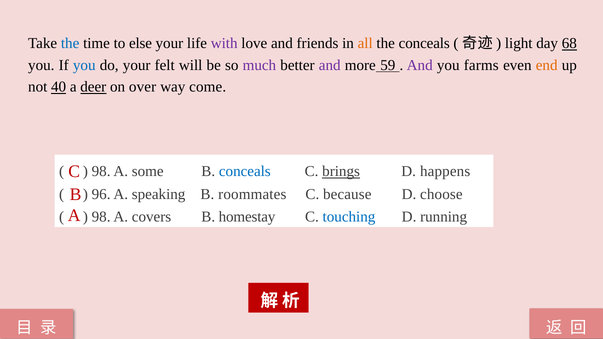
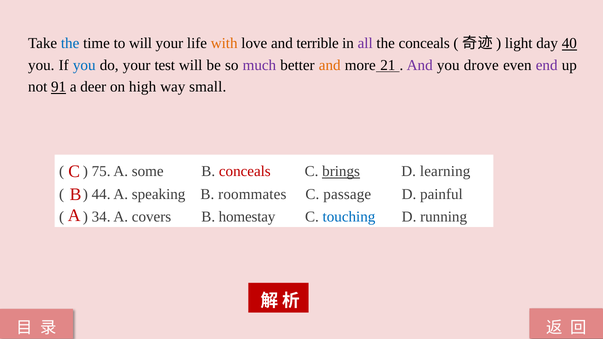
to else: else -> will (141, 43)
with colour: purple -> orange (224, 43)
friends: friends -> terrible (318, 43)
all colour: orange -> purple (365, 43)
68: 68 -> 40 (569, 43)
felt: felt -> test (165, 65)
and colour: purple -> orange (330, 65)
59: 59 -> 21 (388, 65)
farms: farms -> drove (481, 65)
end colour: orange -> purple (547, 65)
40: 40 -> 91 (59, 87)
deer underline: present -> none (93, 87)
over: over -> high (143, 87)
come: come -> small (208, 87)
98: 98 -> 75 (101, 172)
conceals colour: blue -> red (245, 172)
happens: happens -> learning (445, 172)
96: 96 -> 44 (101, 194)
because: because -> passage (347, 194)
choose: choose -> painful (441, 194)
98: 98 -> 34 (101, 217)
